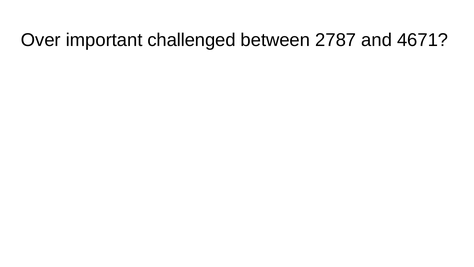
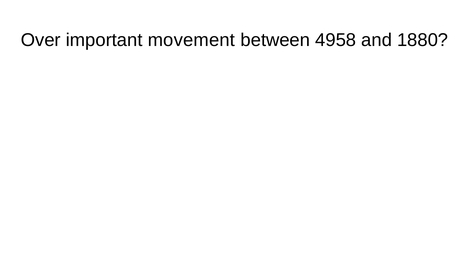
challenged: challenged -> movement (191, 40)
2787: 2787 -> 4958 (336, 40)
4671: 4671 -> 1880 (423, 40)
